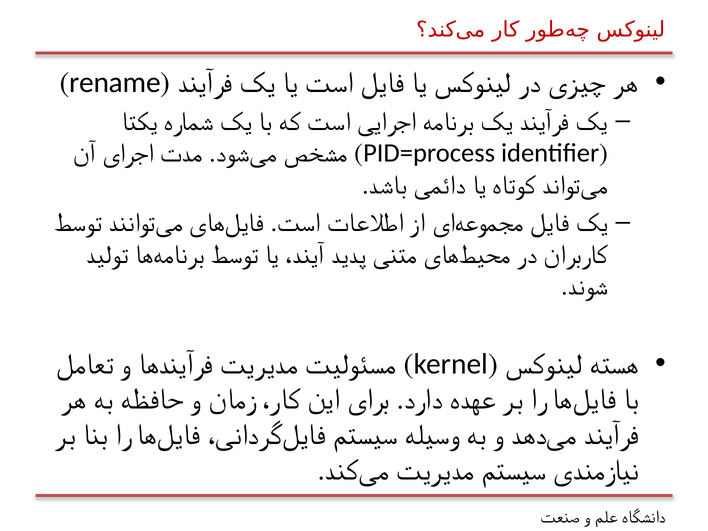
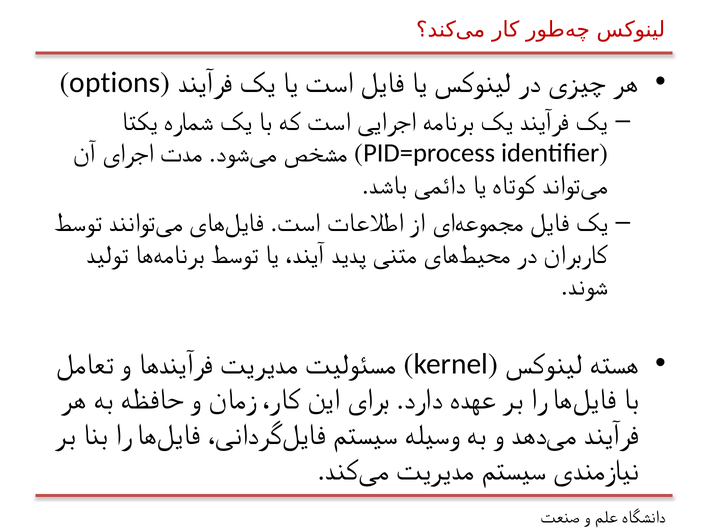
rename: rename -> options (115, 82)
